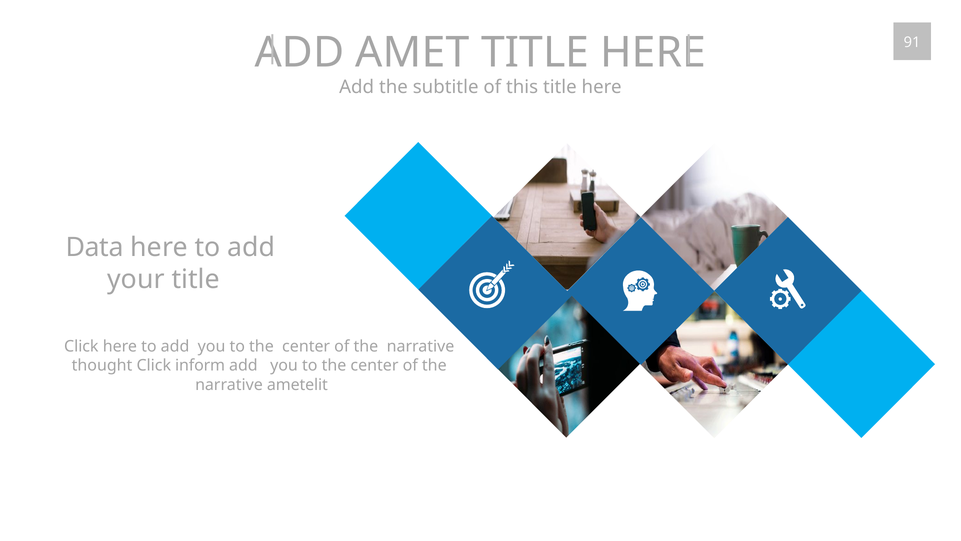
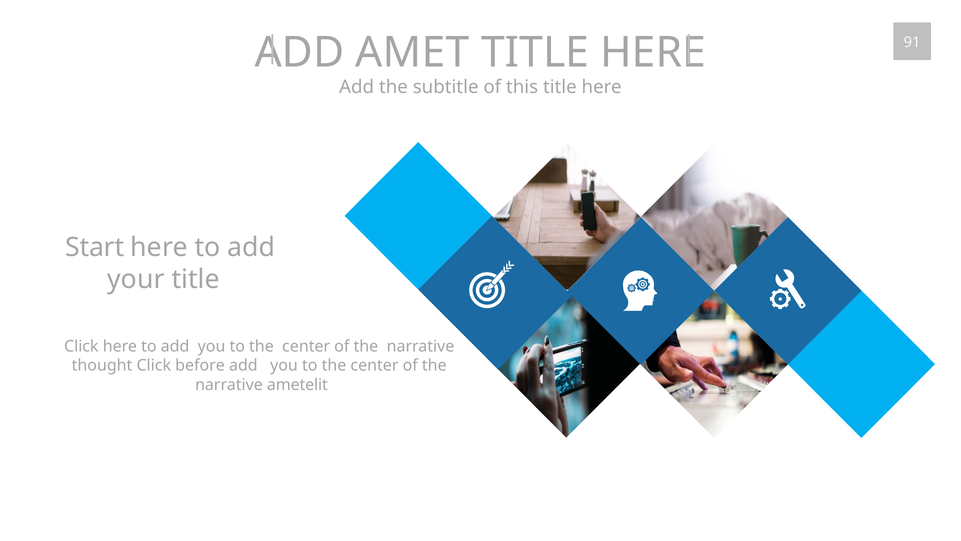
Data: Data -> Start (95, 247)
inform: inform -> before (200, 365)
